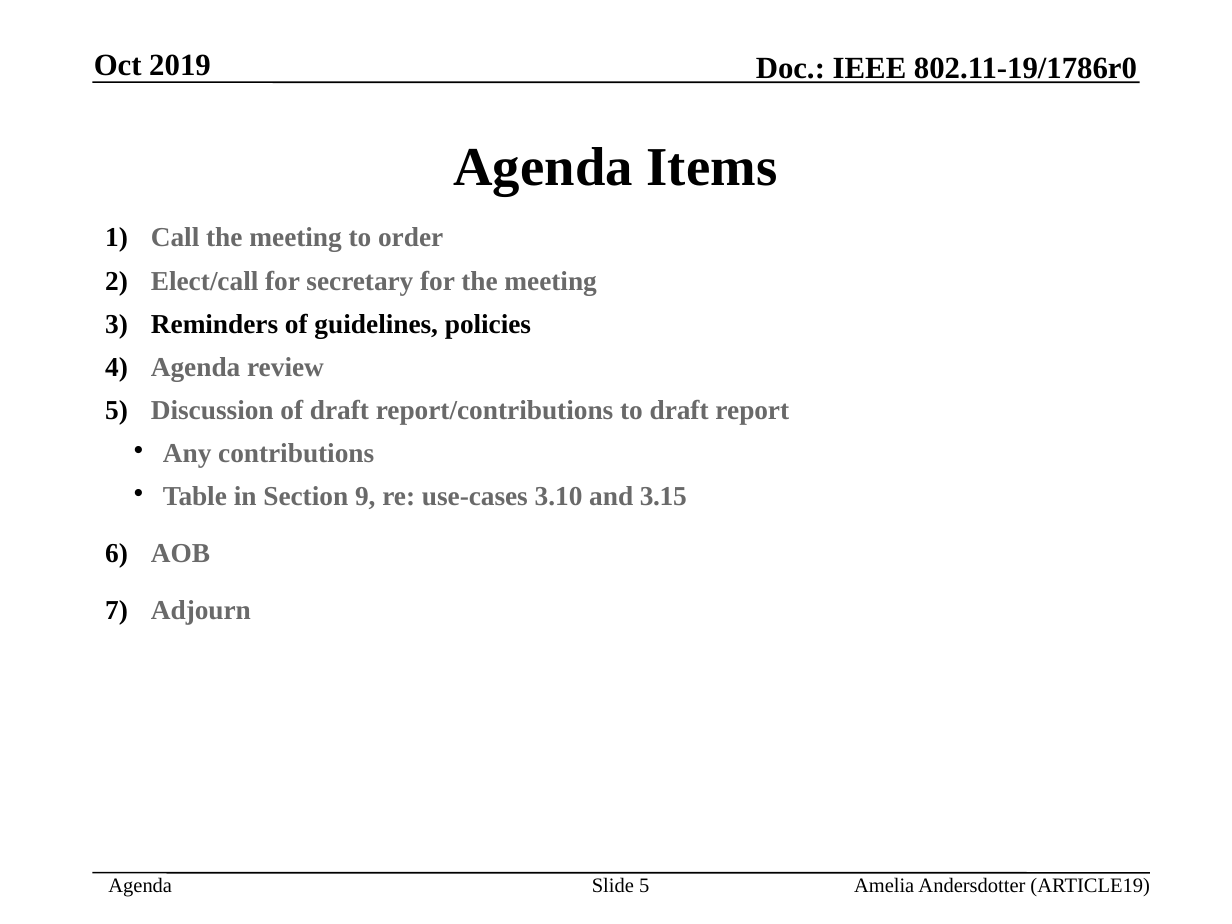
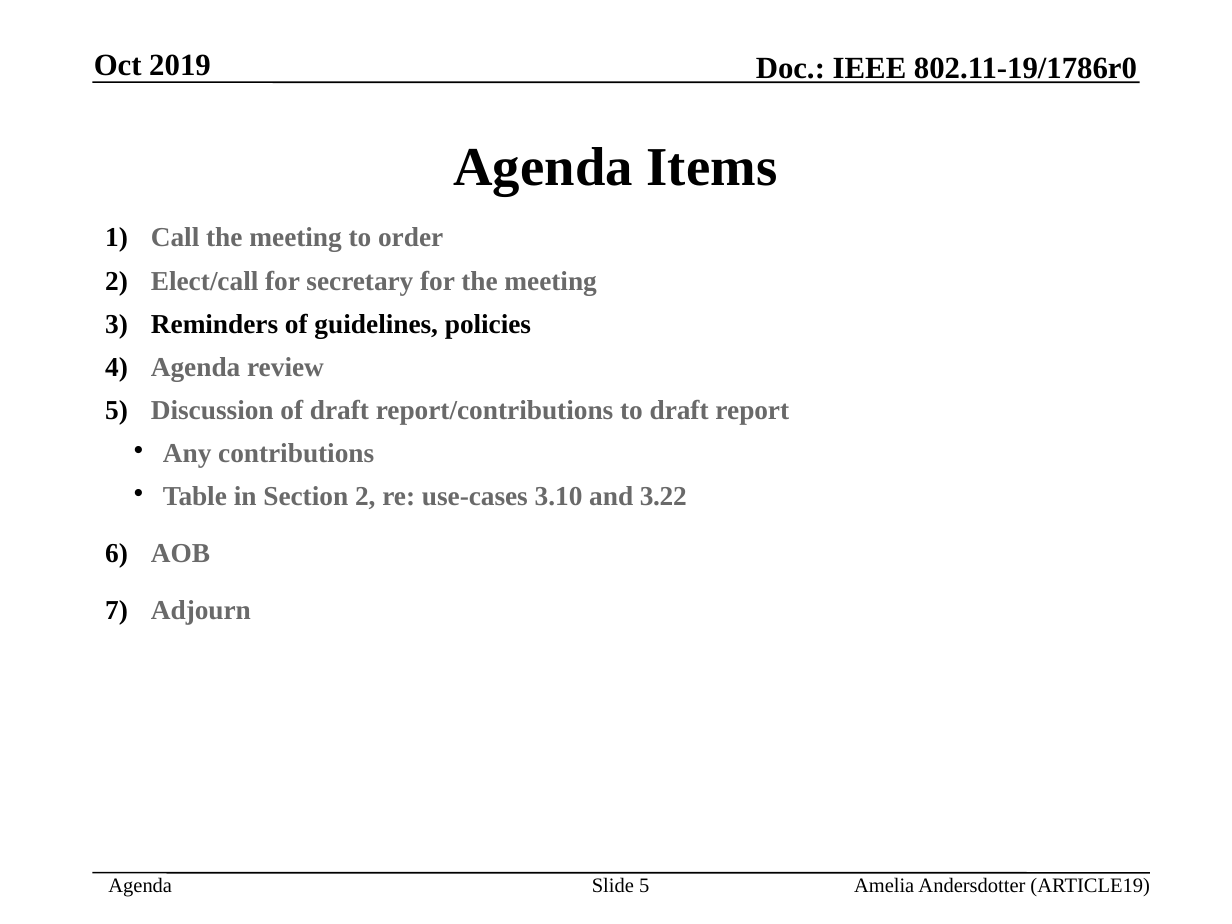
Section 9: 9 -> 2 (365, 497)
3.15: 3.15 -> 3.22 (663, 497)
